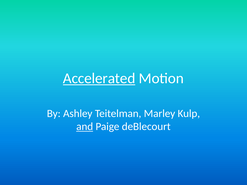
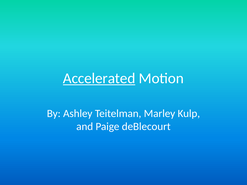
and underline: present -> none (85, 127)
